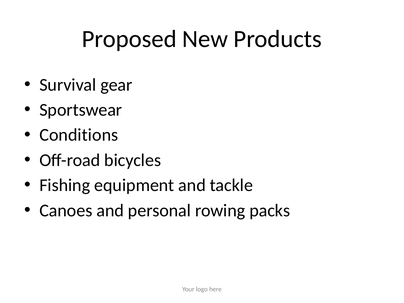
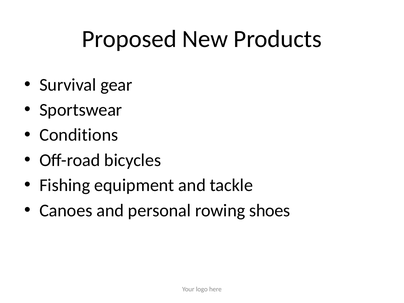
packs: packs -> shoes (270, 210)
